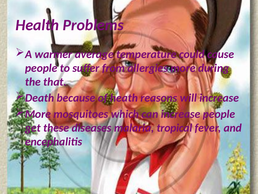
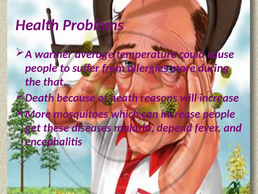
tropical: tropical -> depend (174, 128)
